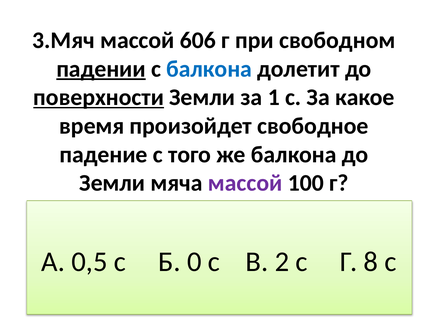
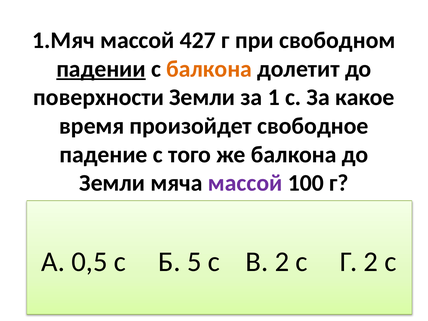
3.Мяч: 3.Мяч -> 1.Мяч (64, 40)
606: 606 -> 427 (198, 40)
балкона colour: blue -> orange (209, 69)
поверхности underline: present -> none (99, 97)
0: 0 -> 5 (194, 262)
Г 8: 8 -> 2 (371, 262)
